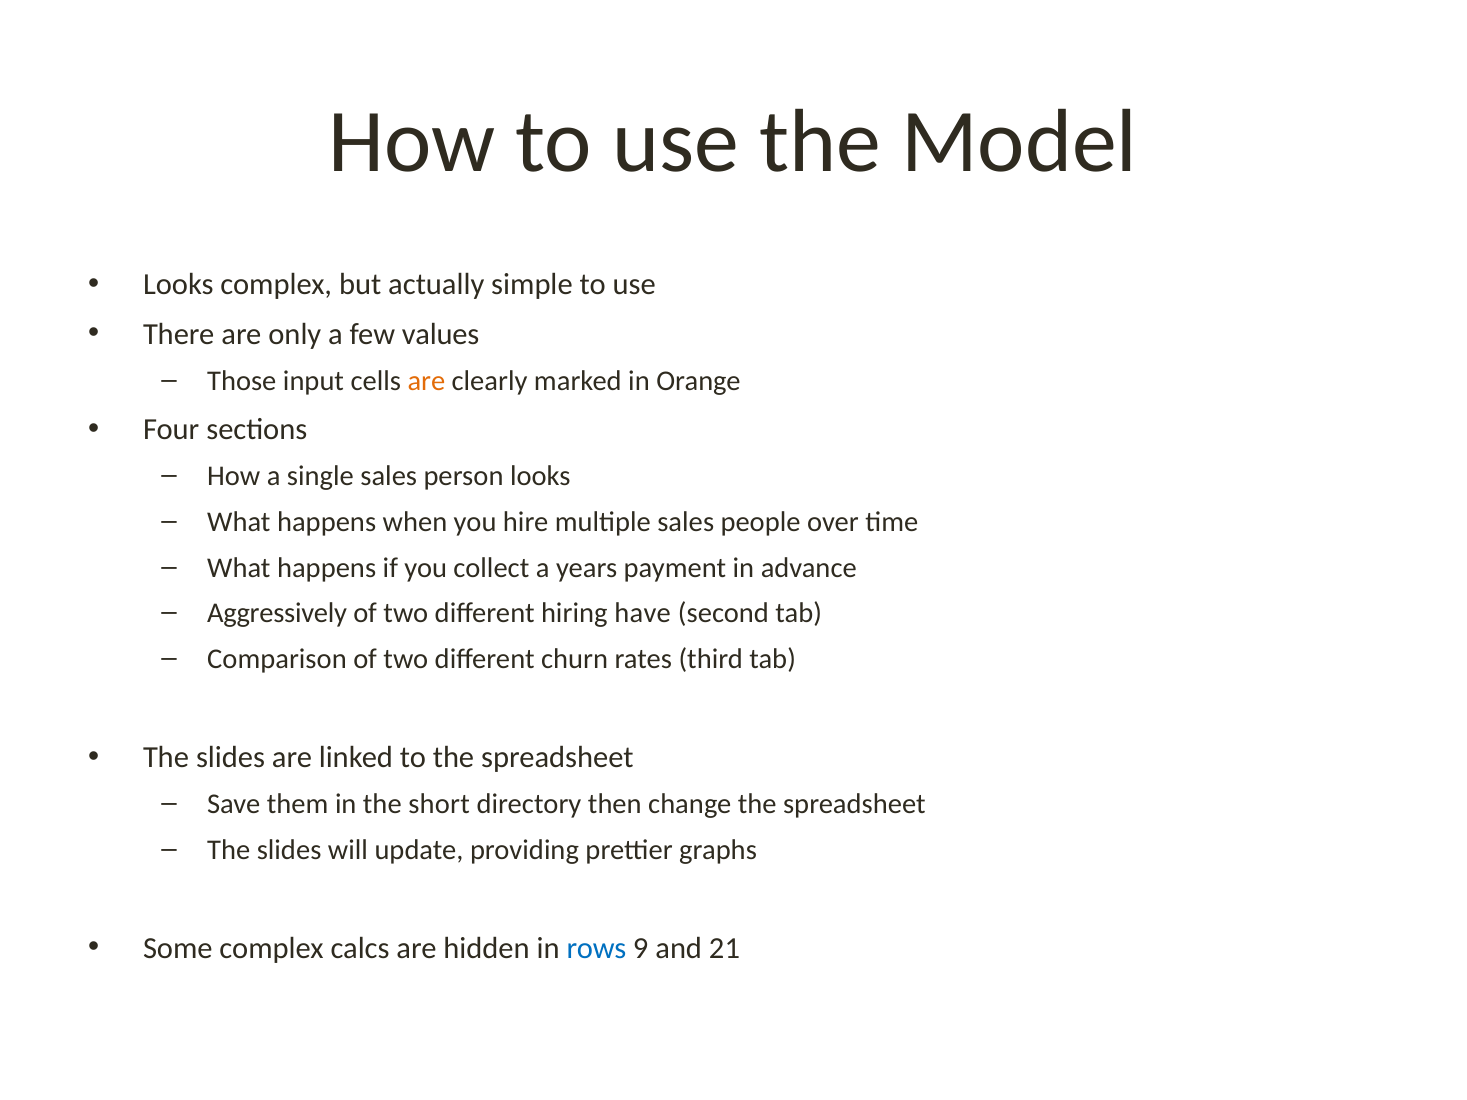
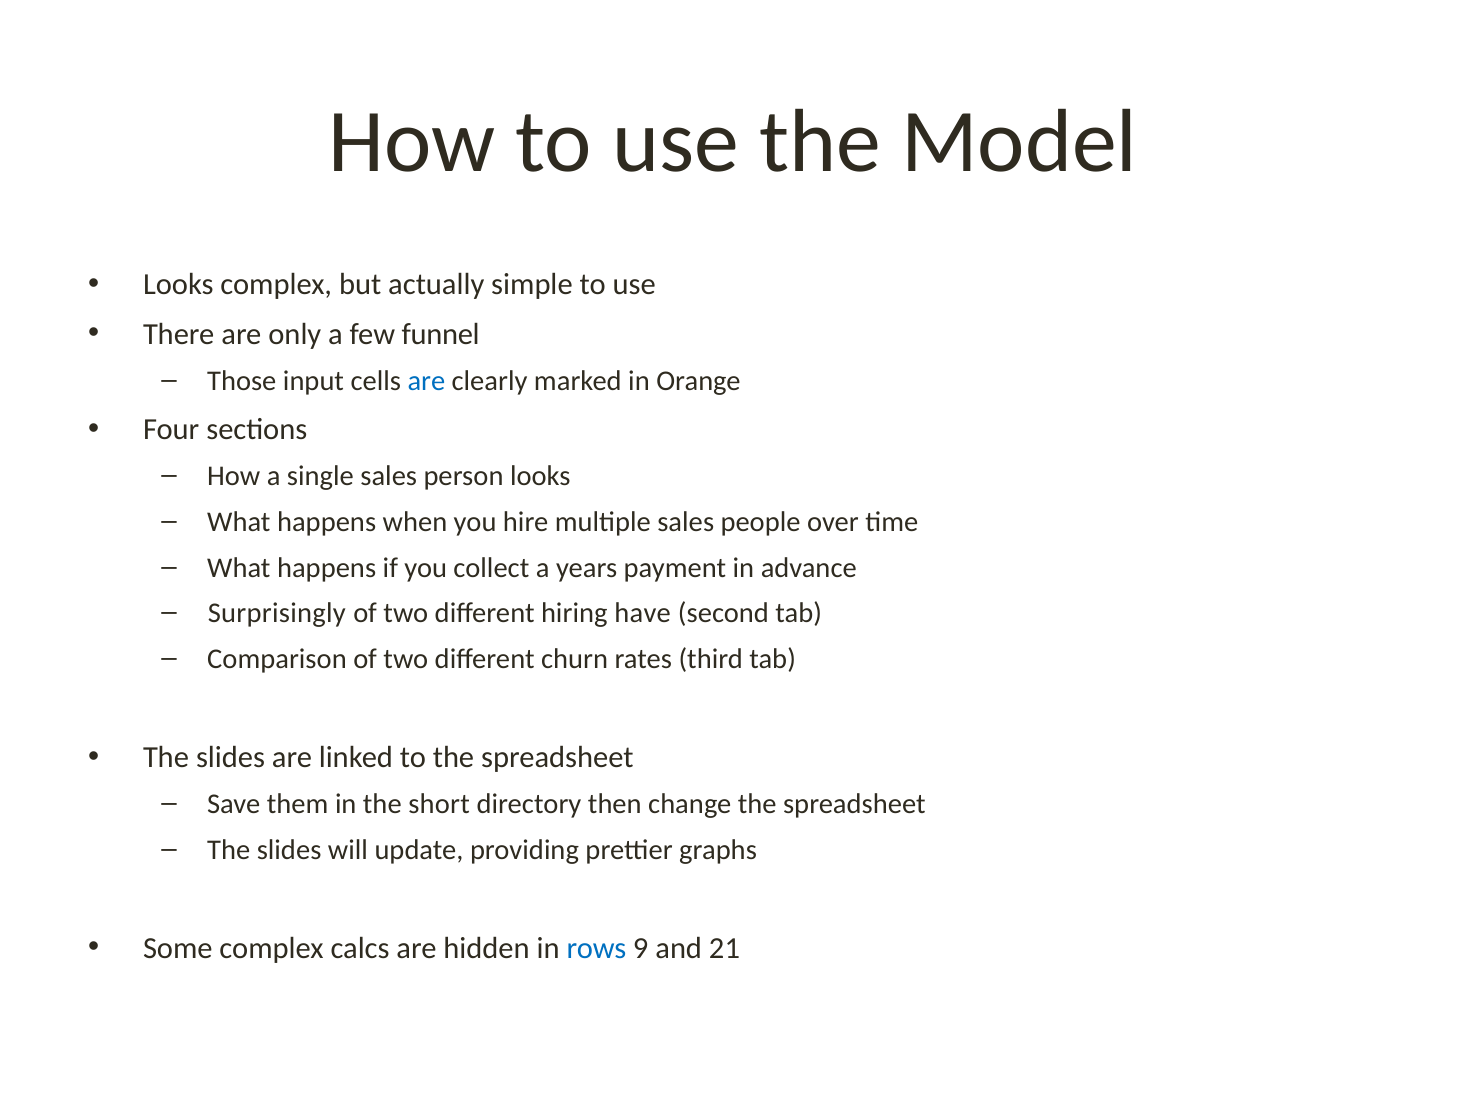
values: values -> funnel (441, 334)
are colour: orange -> blue (426, 381)
Aggressively: Aggressively -> Surprisingly (277, 613)
